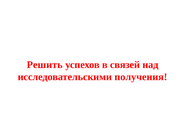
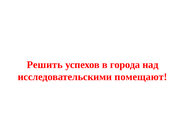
связей: связей -> города (125, 64)
получения: получения -> помещают (141, 77)
